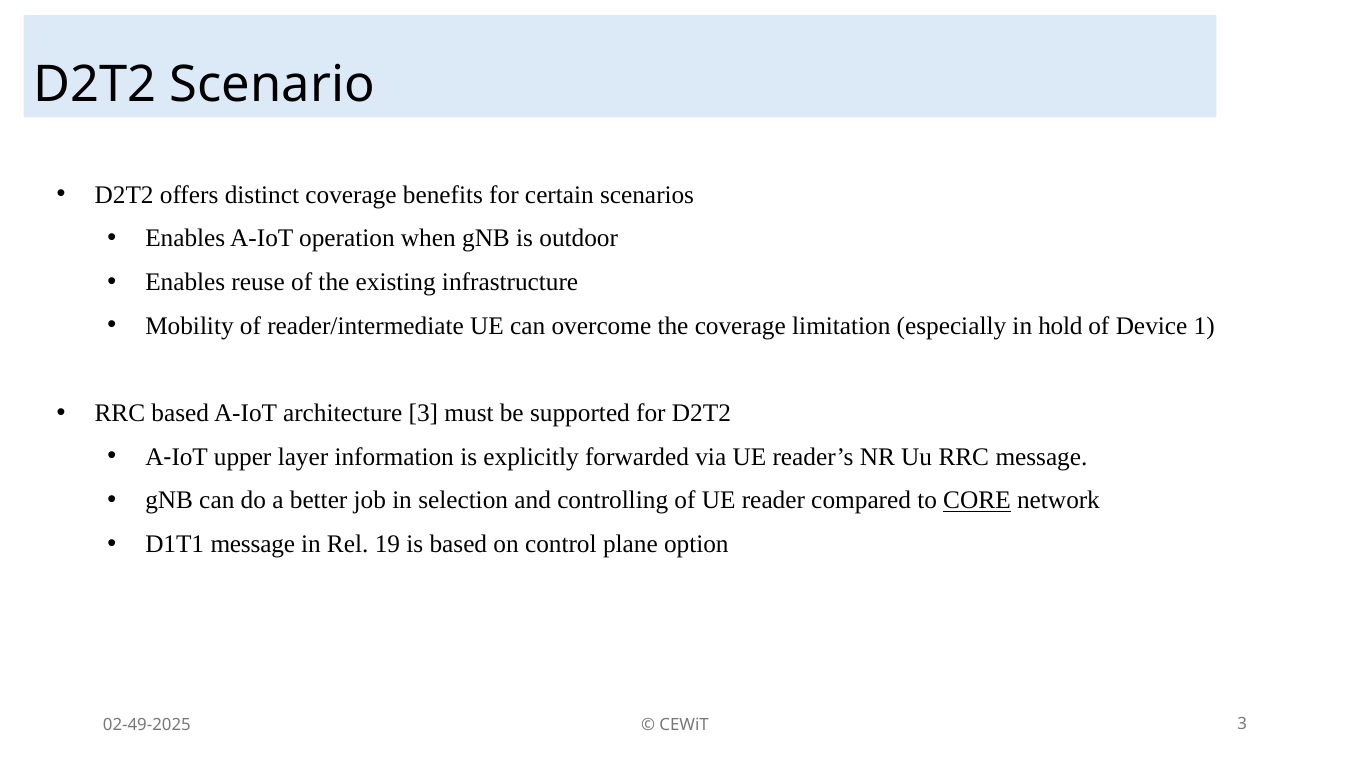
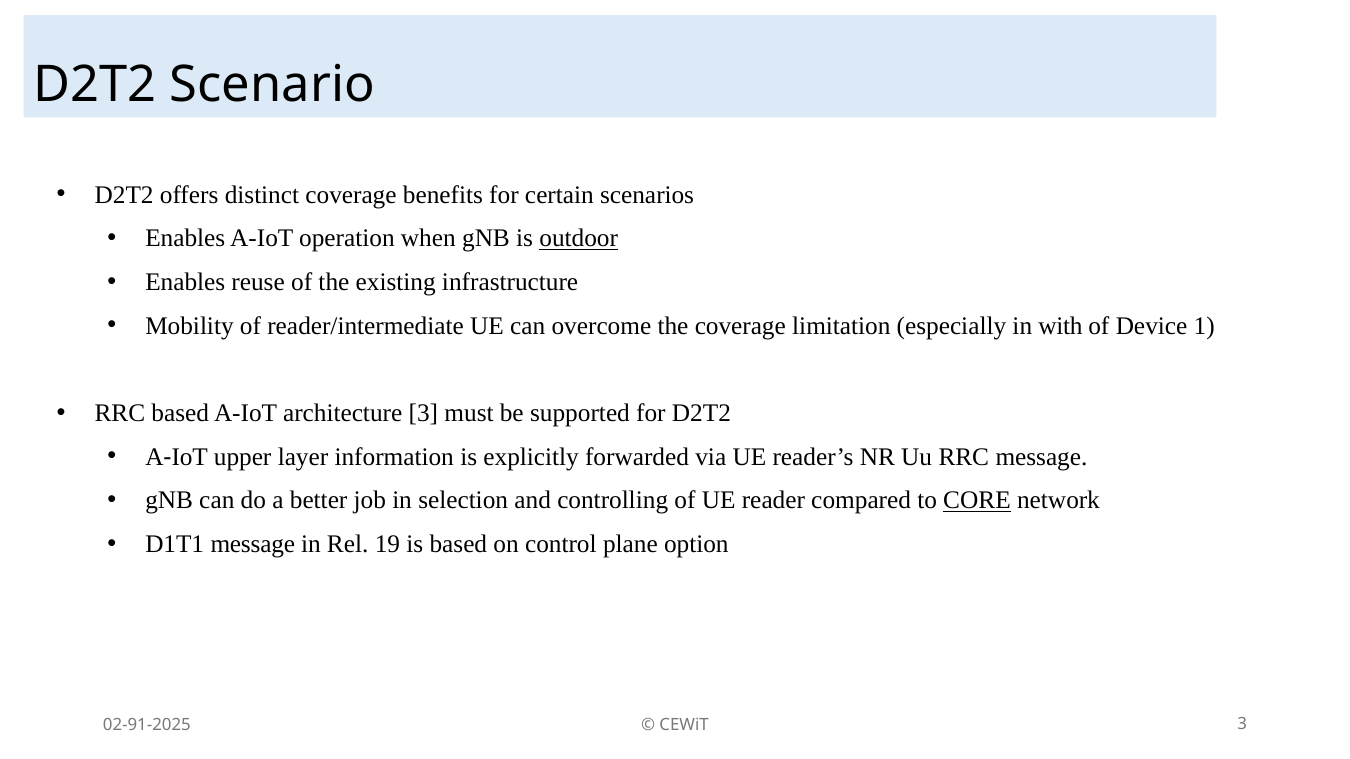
outdoor underline: none -> present (579, 239)
hold: hold -> with (1060, 326)
02-49-2025: 02-49-2025 -> 02-91-2025 (147, 725)
